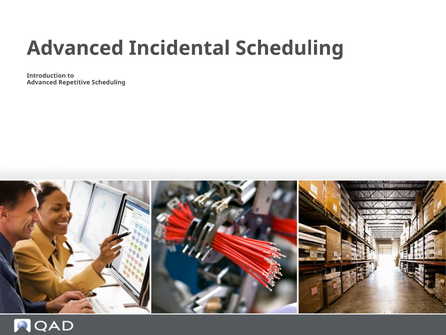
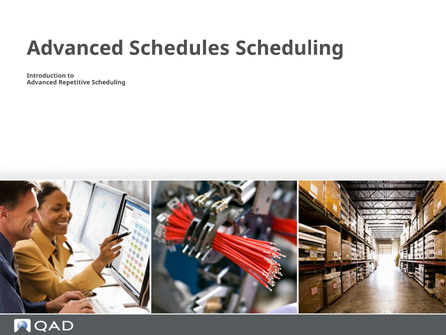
Incidental: Incidental -> Schedules (179, 48)
